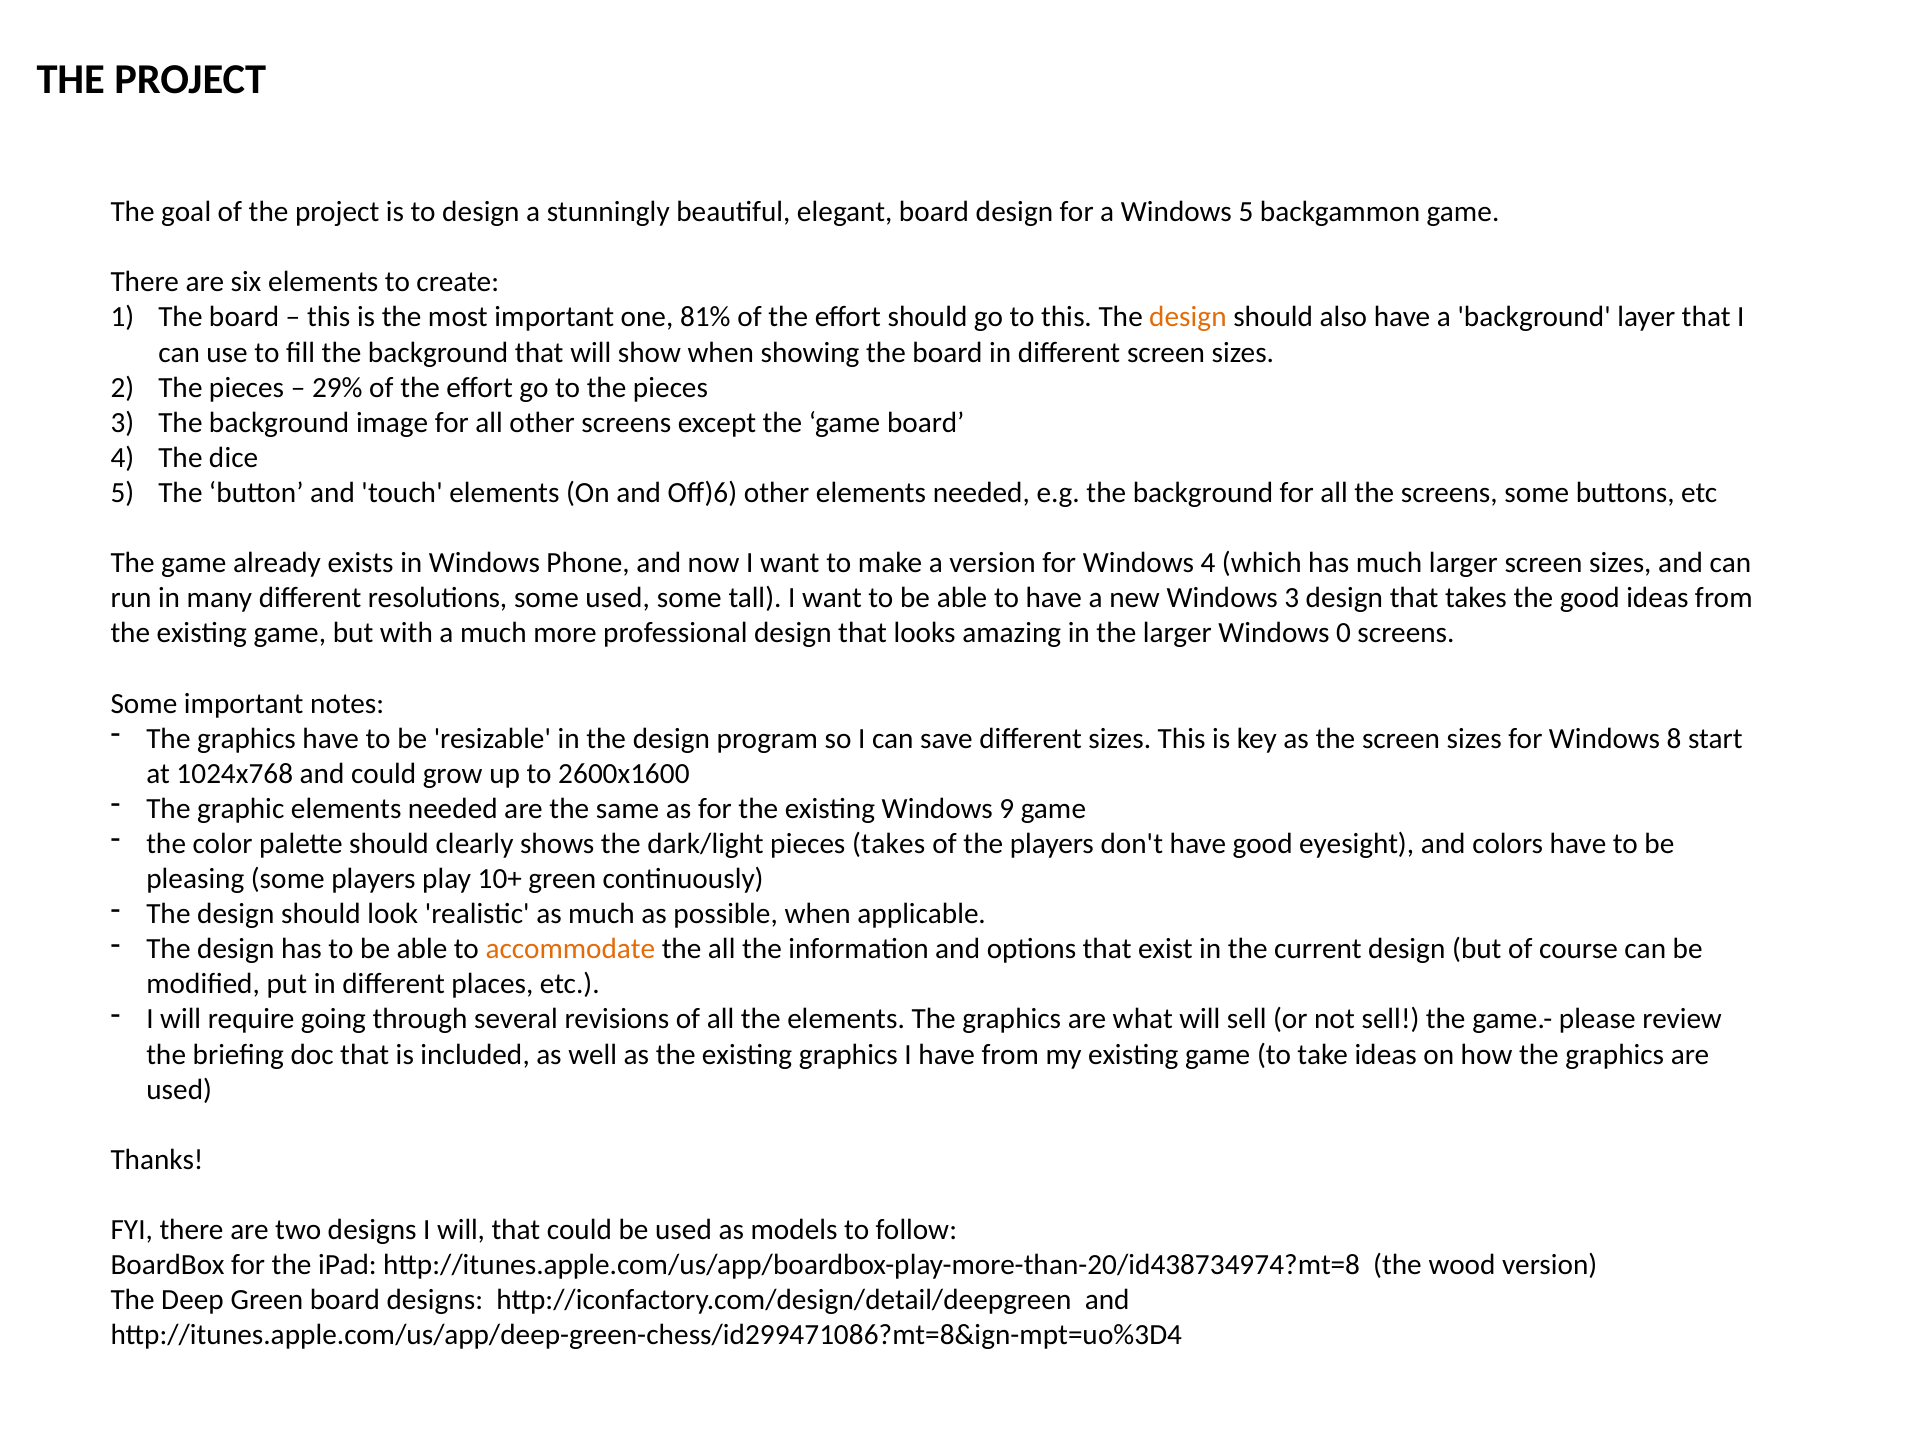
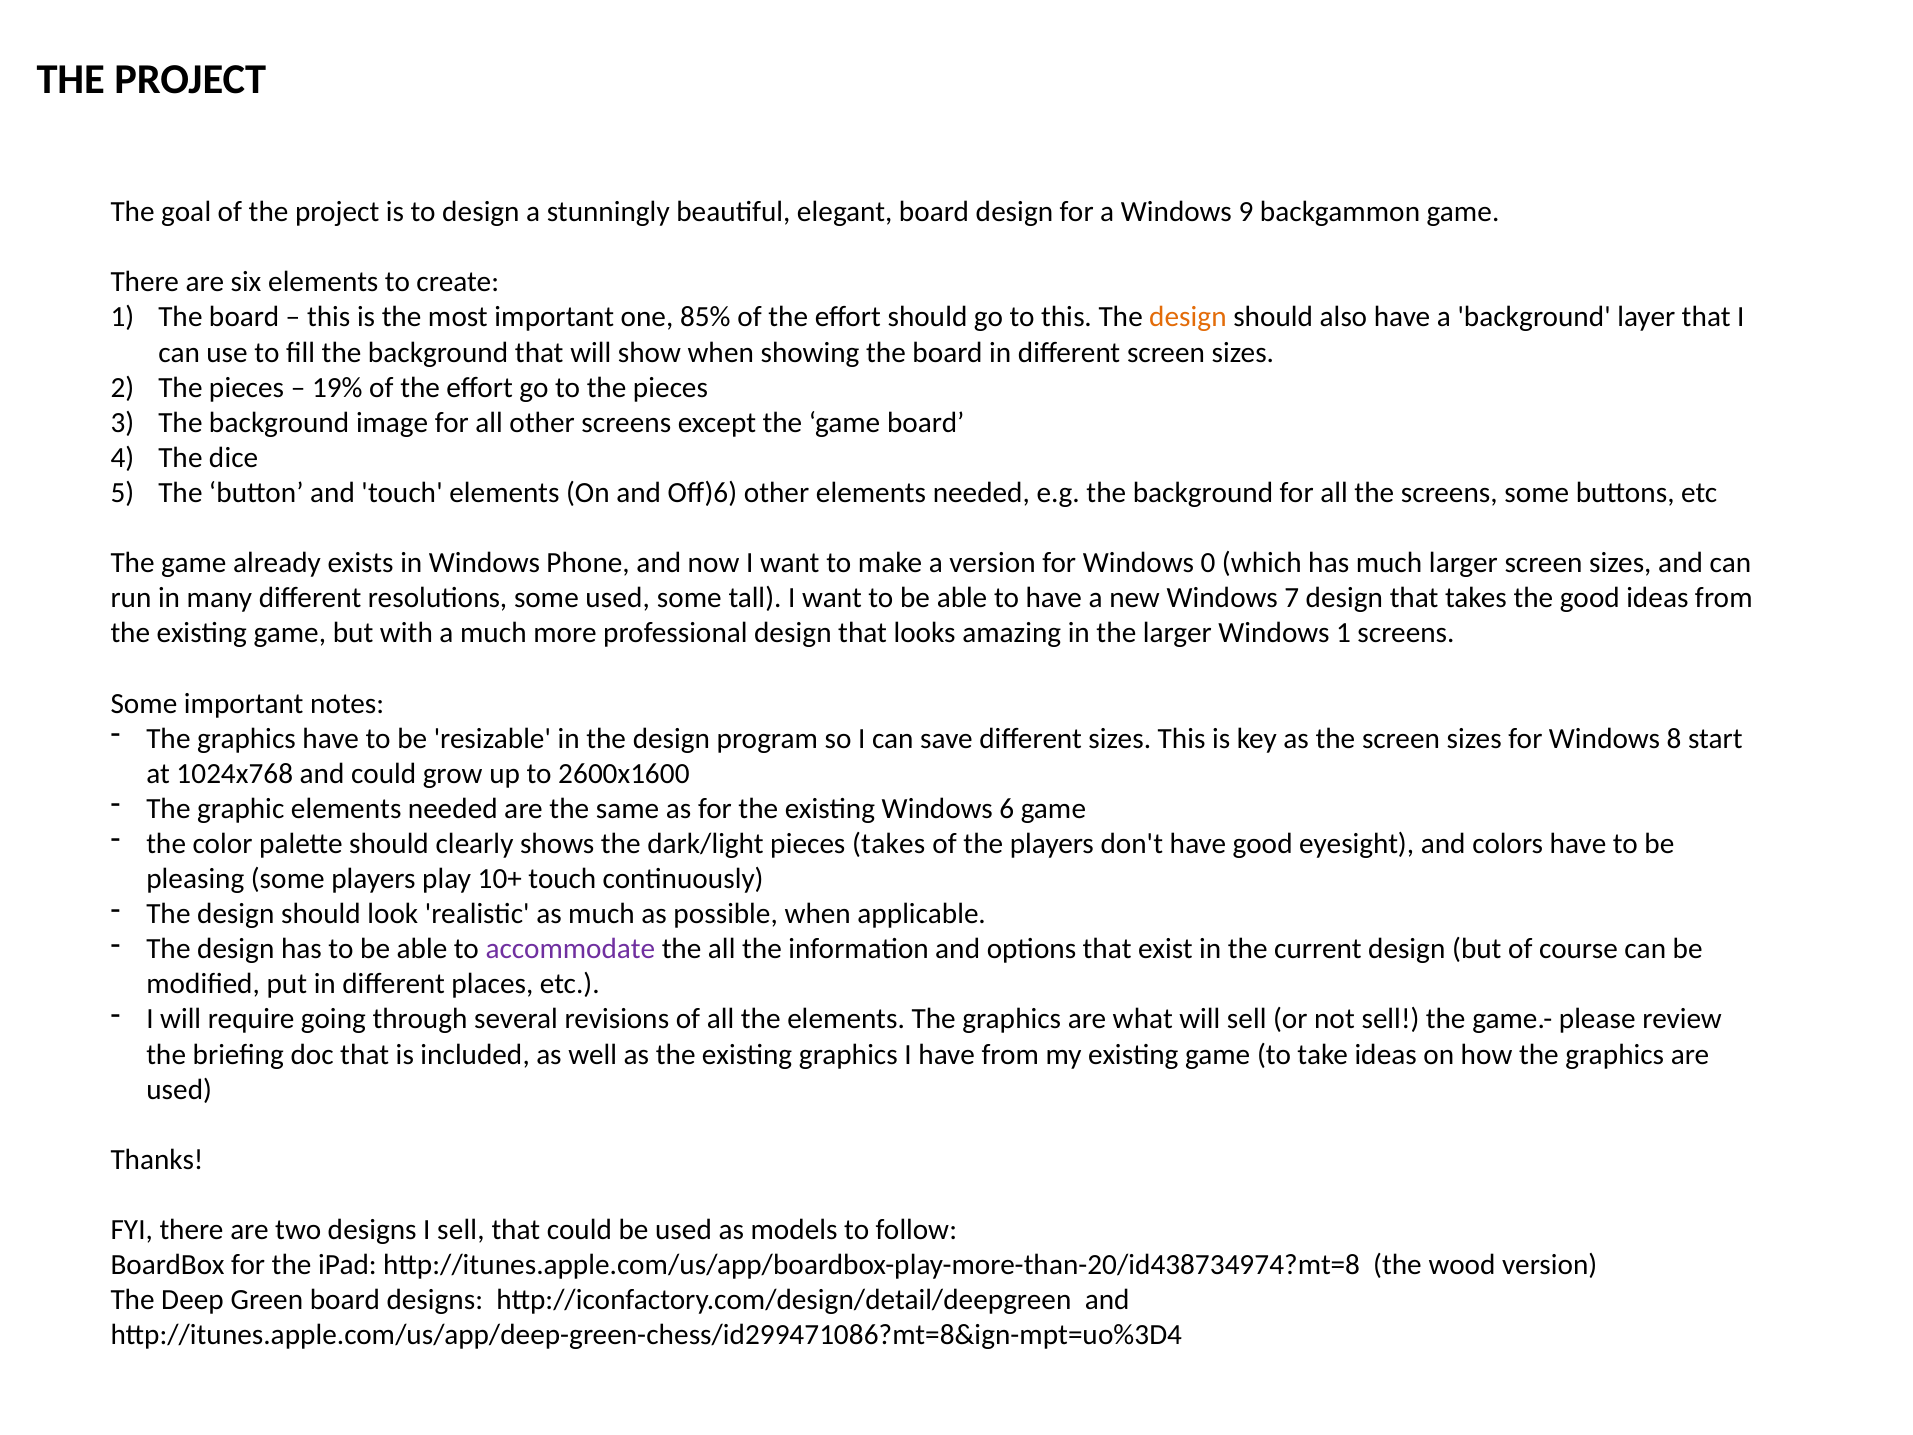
Windows 5: 5 -> 9 (1246, 212)
81%: 81% -> 85% (705, 317)
29%: 29% -> 19% (337, 387)
Windows 4: 4 -> 0 (1208, 563)
Windows 3: 3 -> 7 (1292, 598)
Windows 0: 0 -> 1 (1343, 633)
9: 9 -> 6 (1007, 809)
10+ green: green -> touch (562, 879)
accommodate colour: orange -> purple (570, 949)
designs I will: will -> sell (461, 1230)
